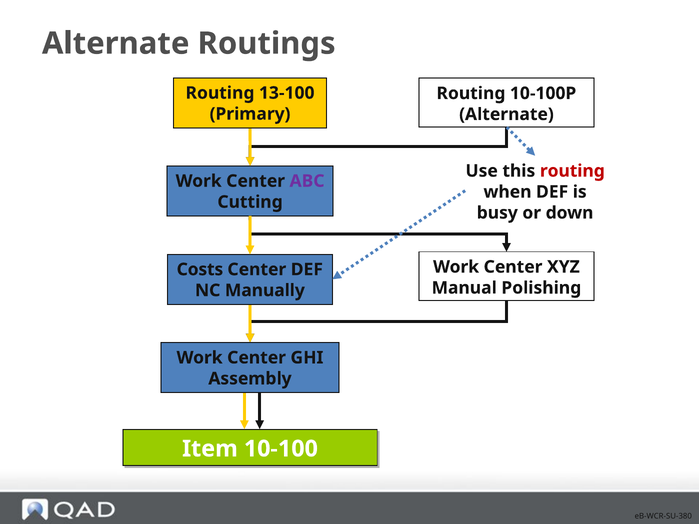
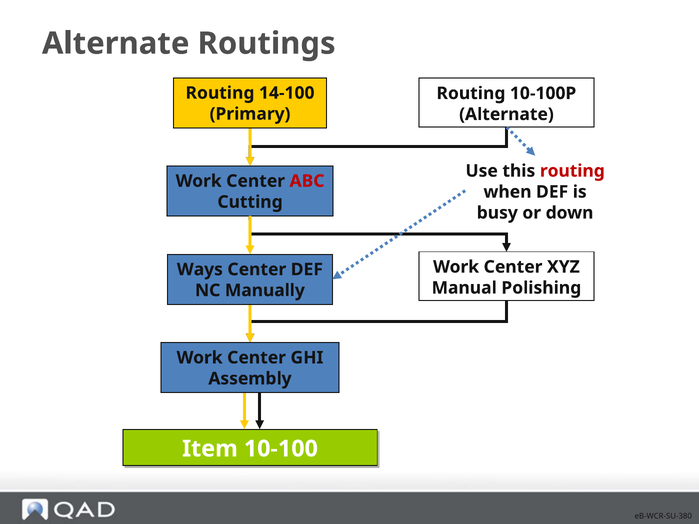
13-100: 13-100 -> 14-100 (287, 93)
ABC colour: purple -> red (307, 181)
Costs: Costs -> Ways (200, 270)
